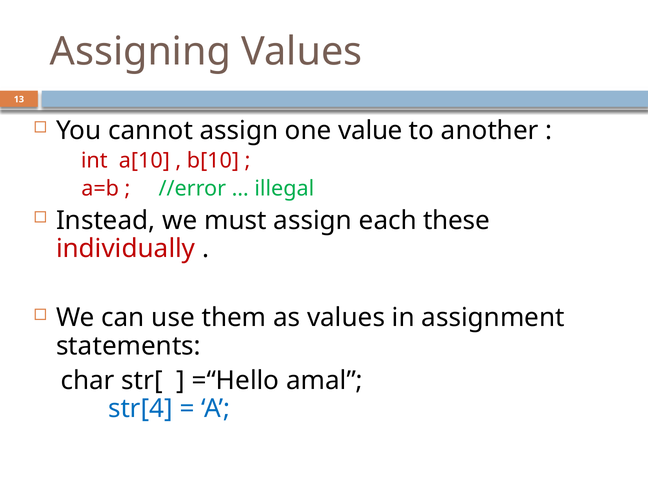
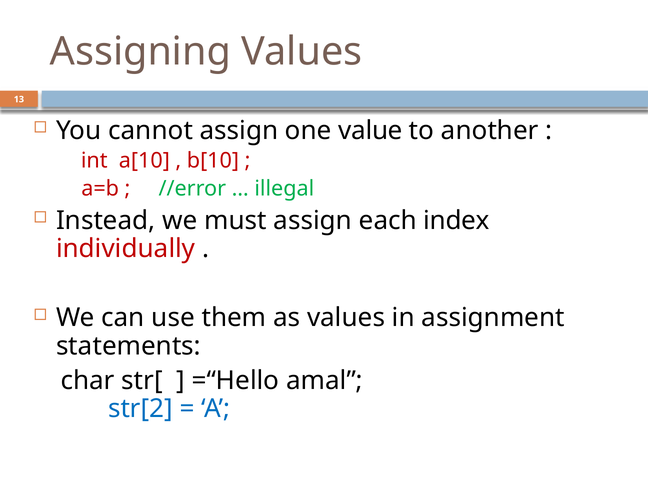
these: these -> index (457, 221)
str[4: str[4 -> str[2 (140, 409)
